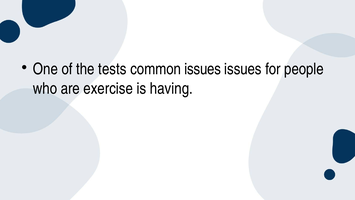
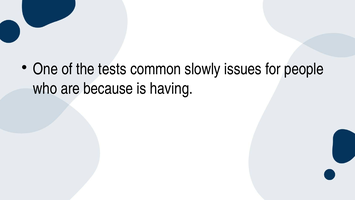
common issues: issues -> slowly (203, 69)
exercise: exercise -> because (108, 88)
